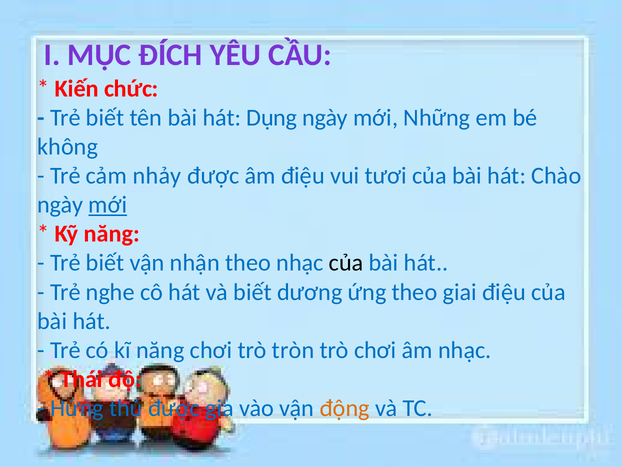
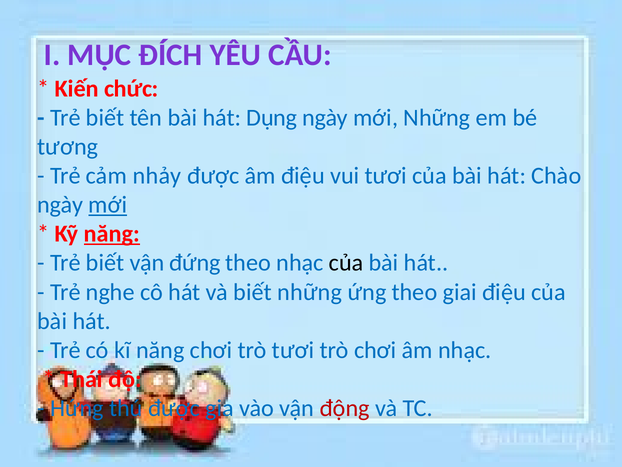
không: không -> tương (68, 147)
năng underline: none -> present (112, 234)
nhận: nhận -> đứng (195, 263)
biết dương: dương -> những (310, 292)
trò tròn: tròn -> tươi (293, 350)
động colour: orange -> red (345, 408)
